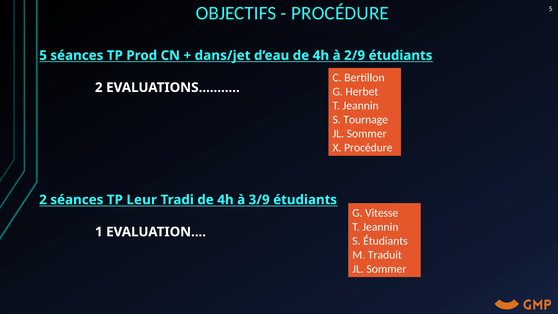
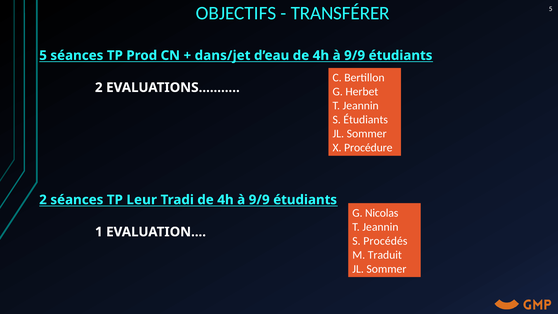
PROCÉDURE: PROCÉDURE -> TRANSFÉRER (340, 13)
2/9: 2/9 -> 9/9 (355, 55)
S Tournage: Tournage -> Étudiants (366, 120)
3/9: 3/9 -> 9/9 (259, 200)
Vitesse: Vitesse -> Nicolas (382, 213)
S Étudiants: Étudiants -> Procédés (385, 241)
